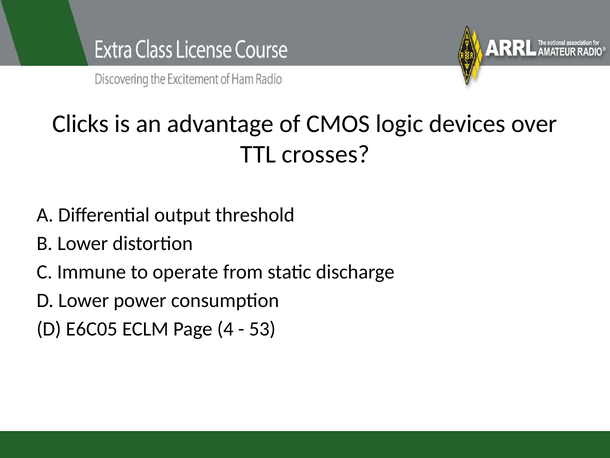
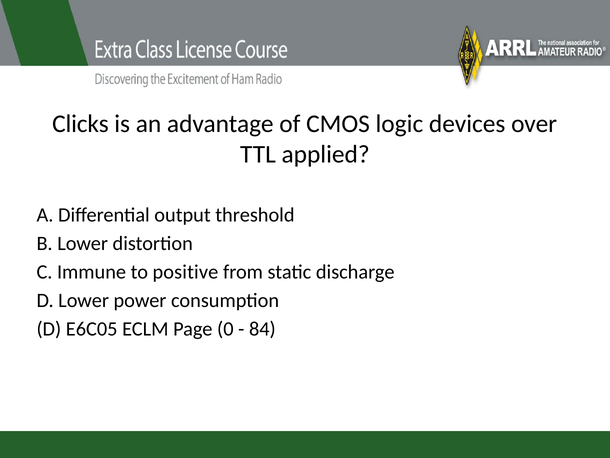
crosses: crosses -> applied (326, 154)
operate: operate -> positive (185, 272)
4: 4 -> 0 (225, 329)
53: 53 -> 84 (262, 329)
